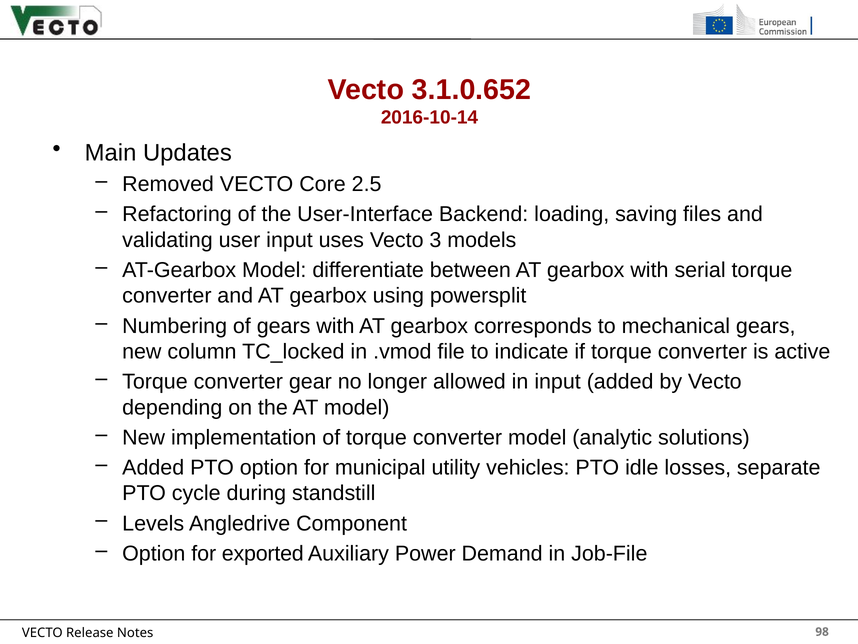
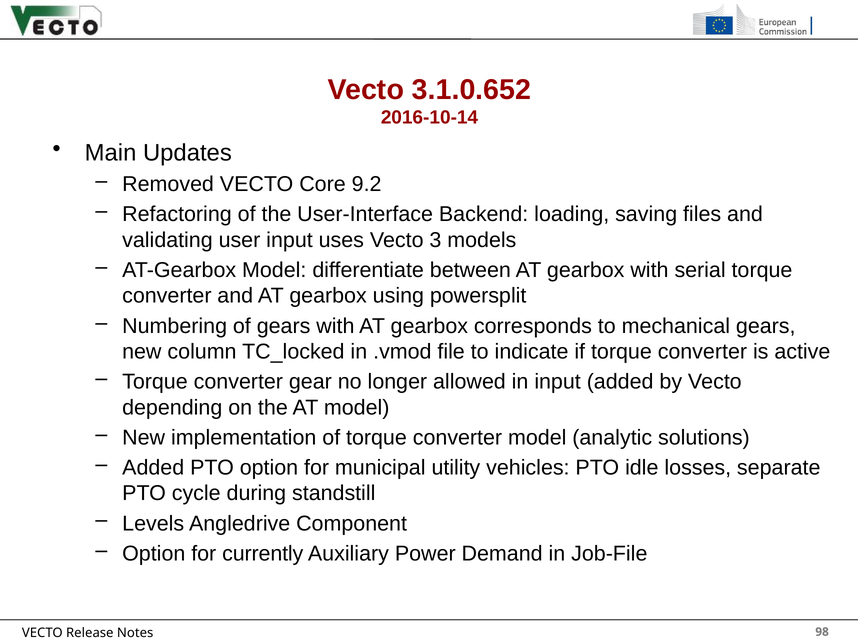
2.5: 2.5 -> 9.2 (367, 184)
exported: exported -> currently (263, 553)
